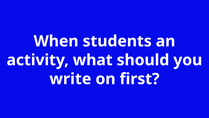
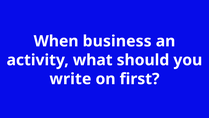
students: students -> business (117, 41)
